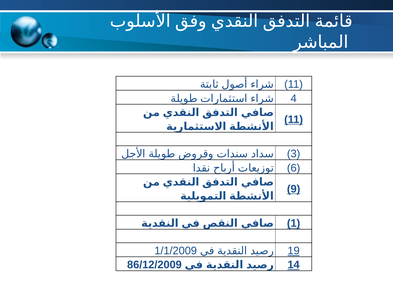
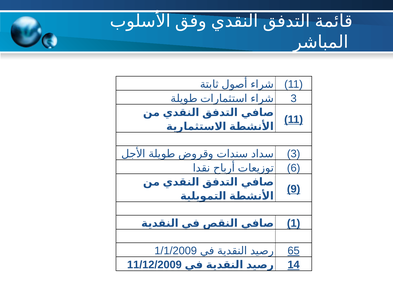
4: 4 -> 3 (294, 98)
19: 19 -> 65 (294, 251)
86/12/2009: 86/12/2009 -> 11/12/2009 (154, 265)
